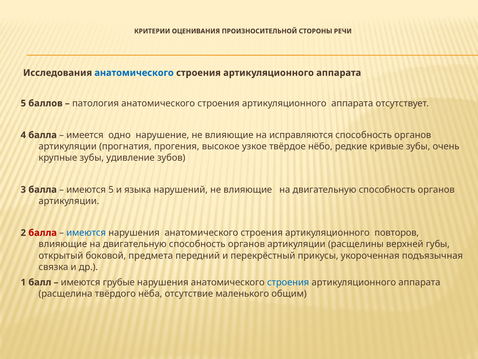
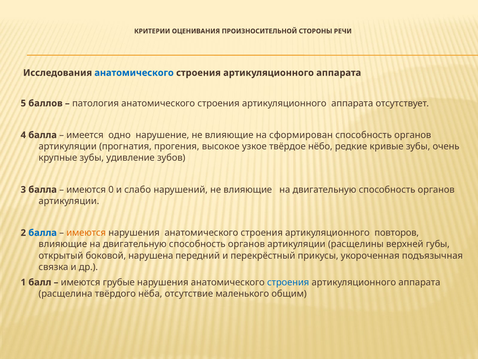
исправляются: исправляются -> сформирован (301, 135)
имеются 5: 5 -> 0 (111, 189)
языка: языка -> слабо (138, 189)
балла colour: red -> blue (43, 233)
имеются colour: blue -> orange (86, 233)
предмета: предмета -> нарушена (151, 255)
